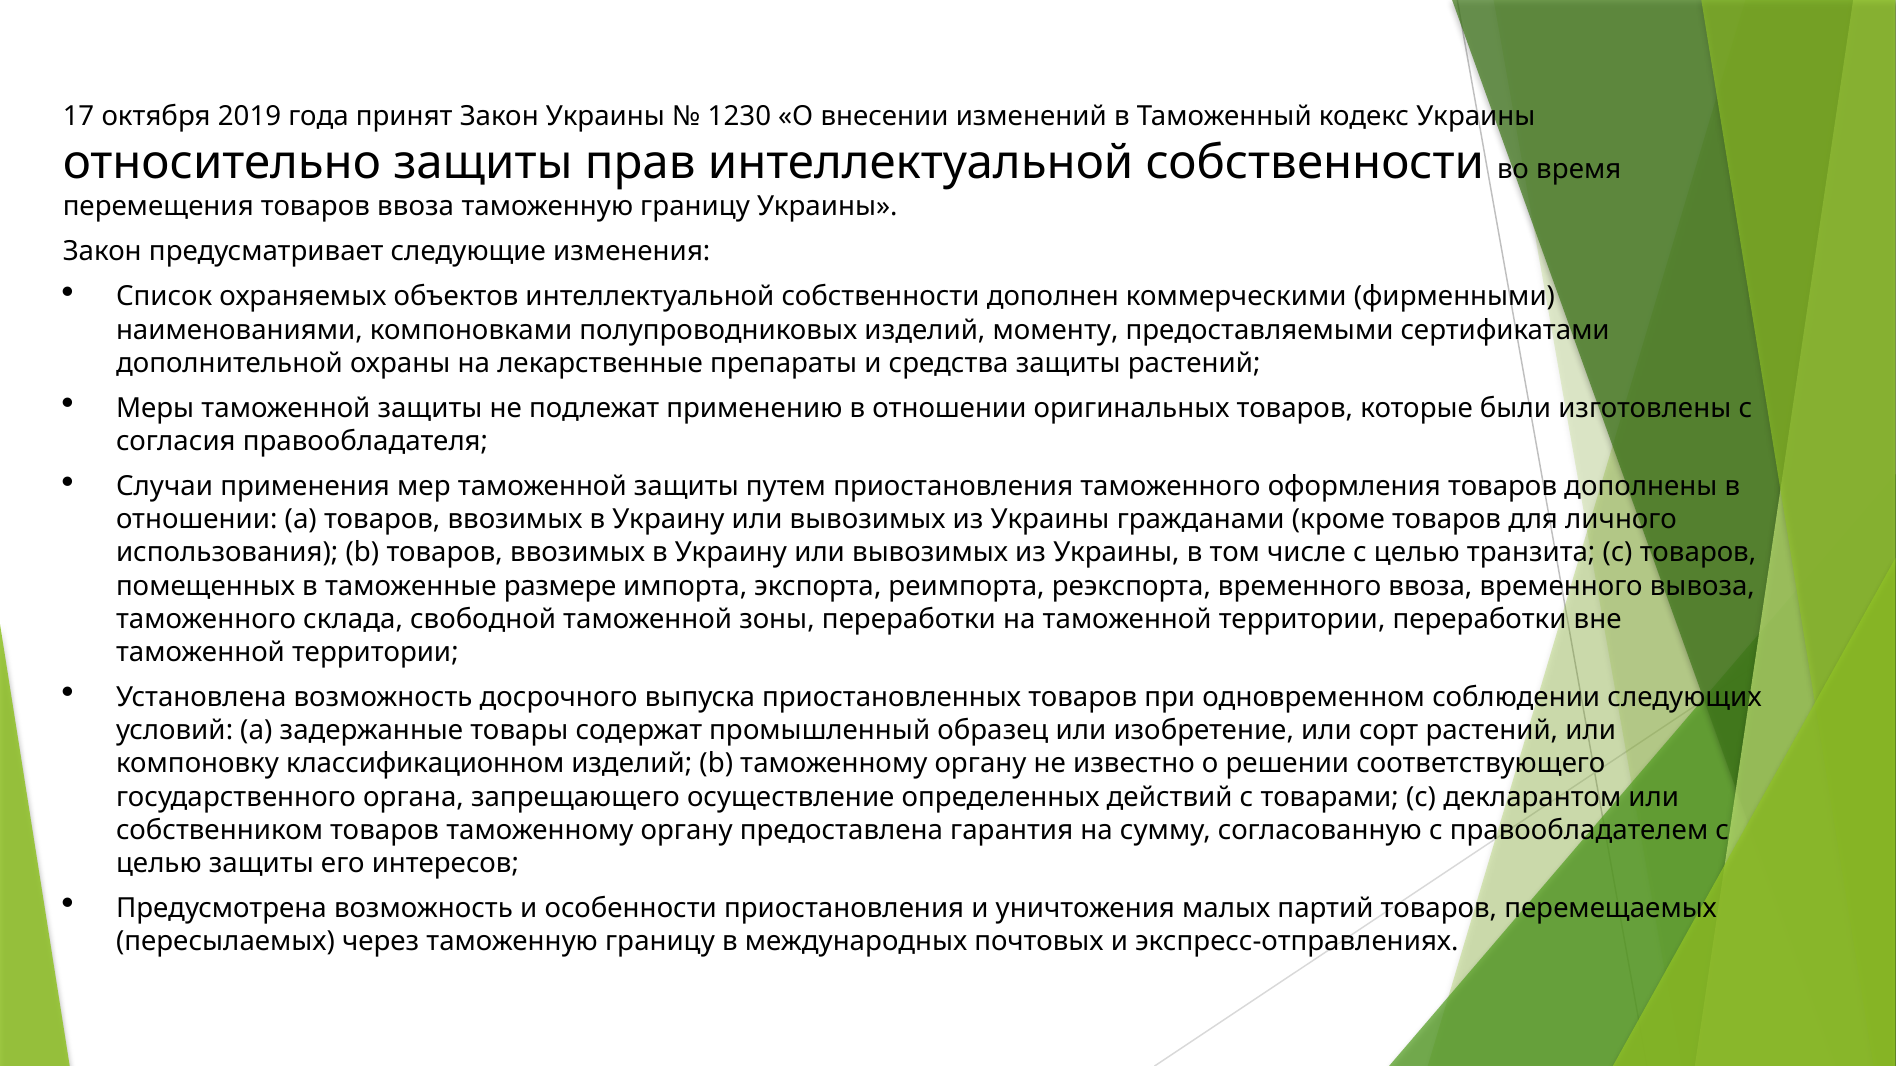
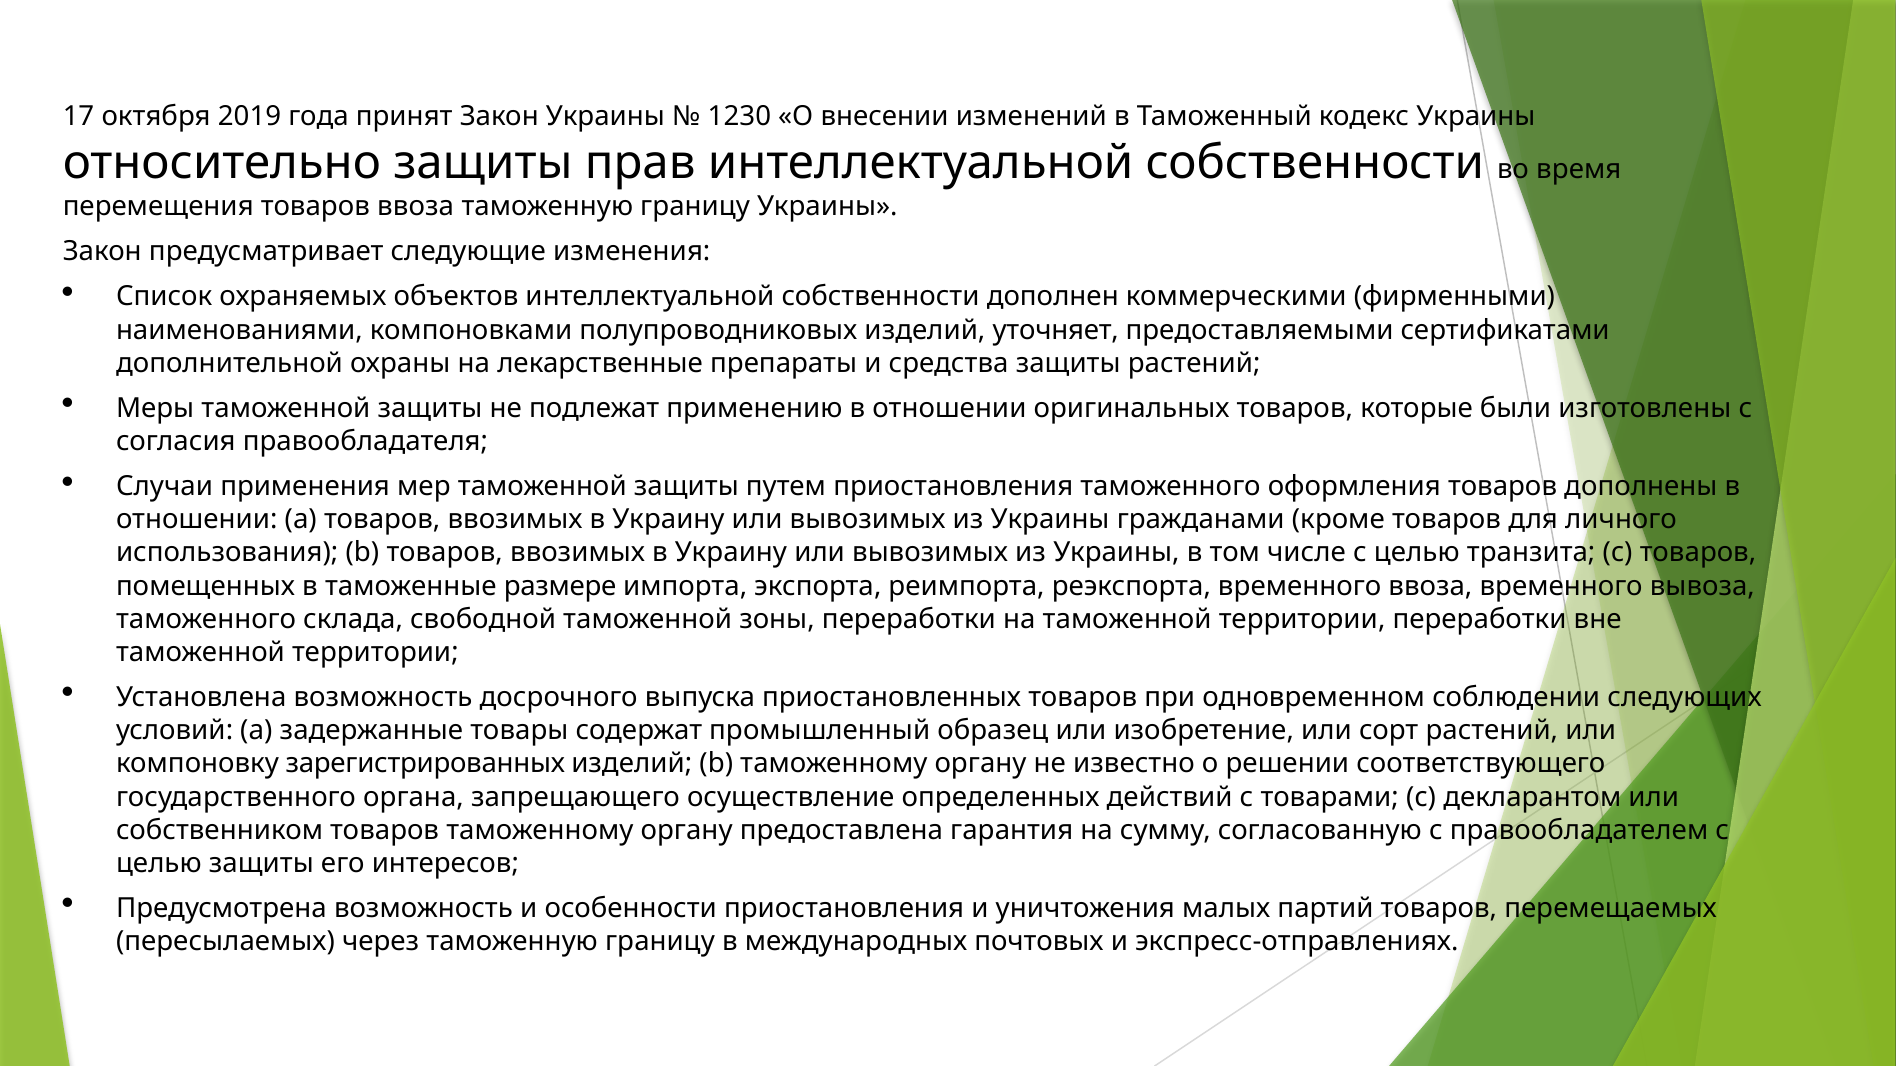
моменту: моменту -> уточняет (1056, 330)
классификационном: классификационном -> зарегистрированных (425, 764)
